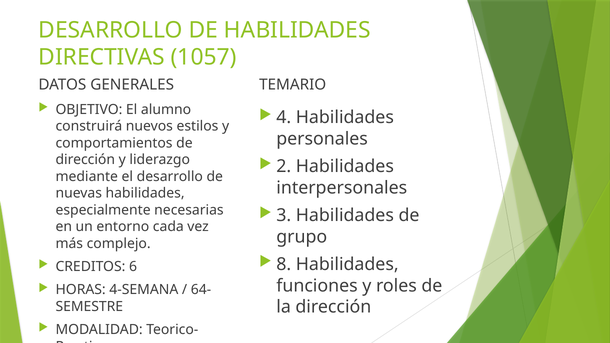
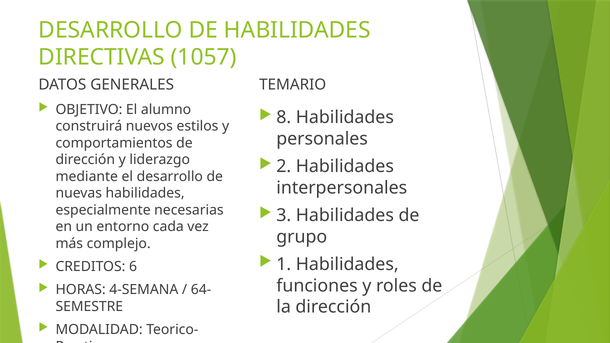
4: 4 -> 8 (284, 118)
8: 8 -> 1 (284, 264)
